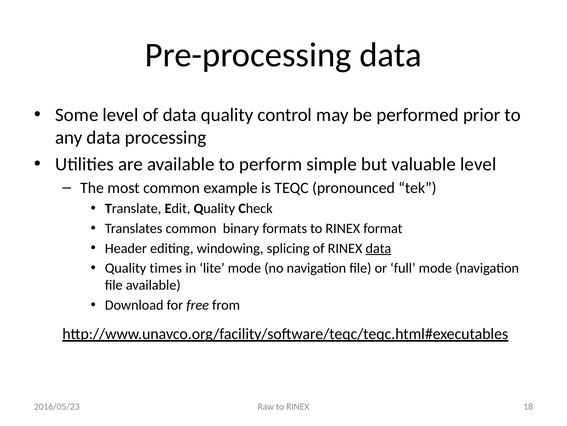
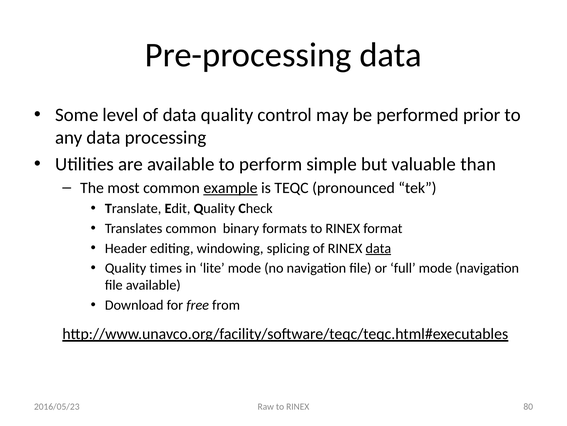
valuable level: level -> than (478, 164)
example underline: none -> present (231, 188)
18: 18 -> 80 (528, 406)
